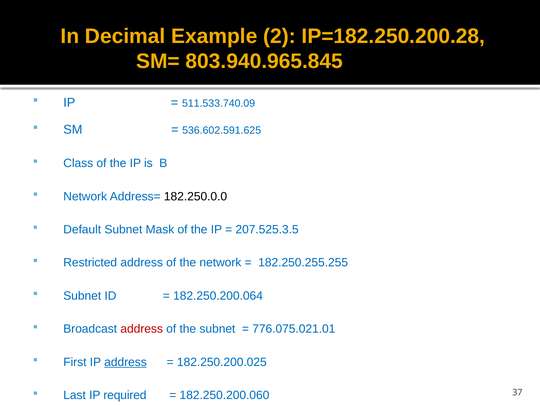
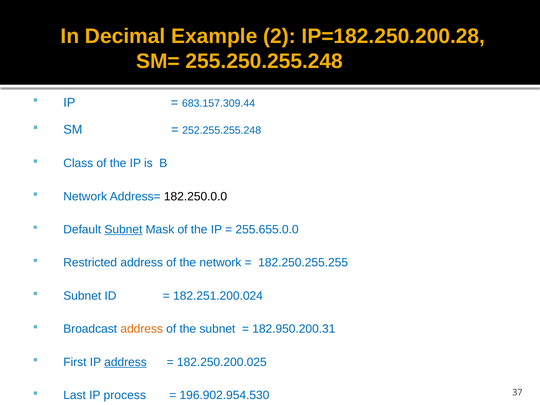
803.940.965.845: 803.940.965.845 -> 255.250.255.248 (264, 61)
511.533.740.09: 511.533.740.09 -> 683.157.309.44 (219, 103)
536.602.591.625: 536.602.591.625 -> 252.255.255.248 (222, 130)
Subnet underline: none -> present (123, 229)
207.525.3.5: 207.525.3.5 -> 255.655.0.0 (267, 229)
182.250.200.064: 182.250.200.064 -> 182.251.200.024 (218, 296)
address colour: red -> orange (142, 329)
776.075.021.01: 776.075.021.01 -> 182.950.200.31 (294, 329)
required: required -> process (125, 395)
182.250.200.060: 182.250.200.060 -> 196.902.954.530 (224, 395)
